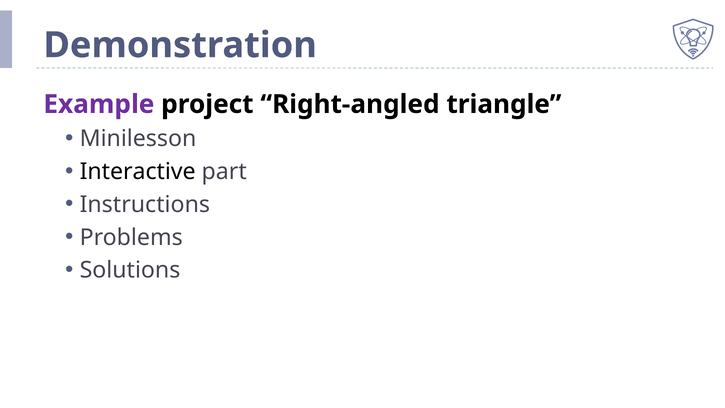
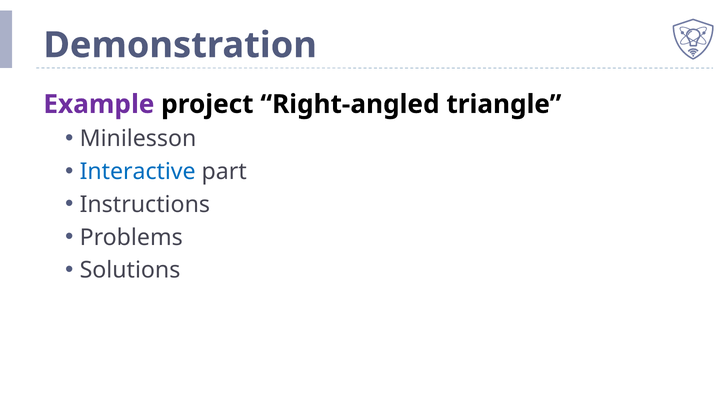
Interactive colour: black -> blue (138, 172)
